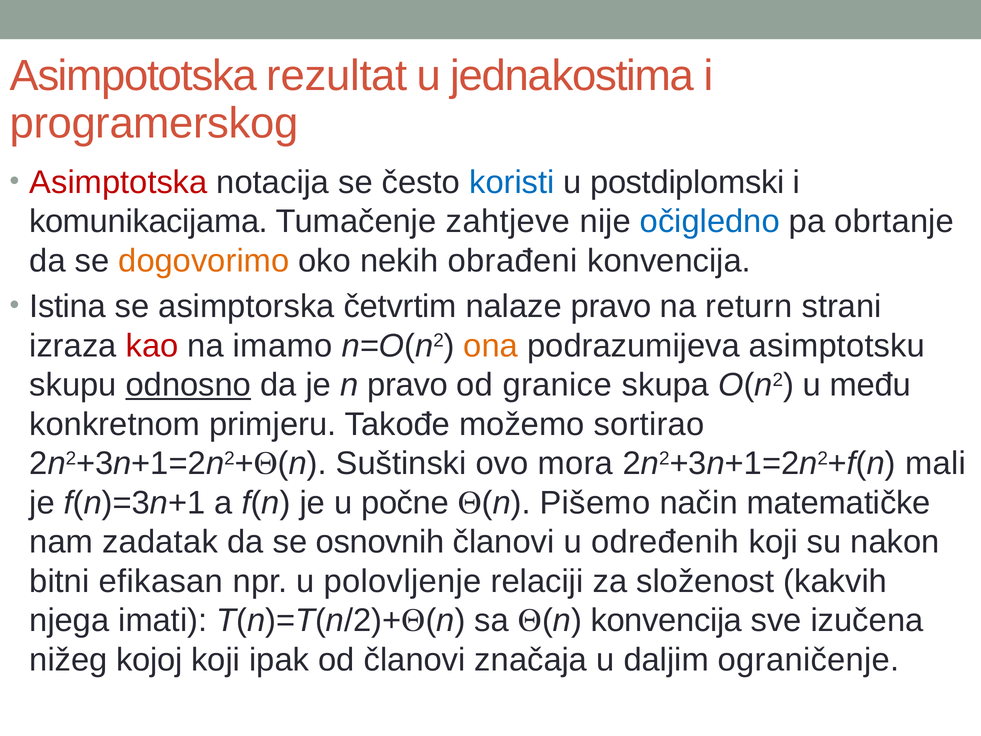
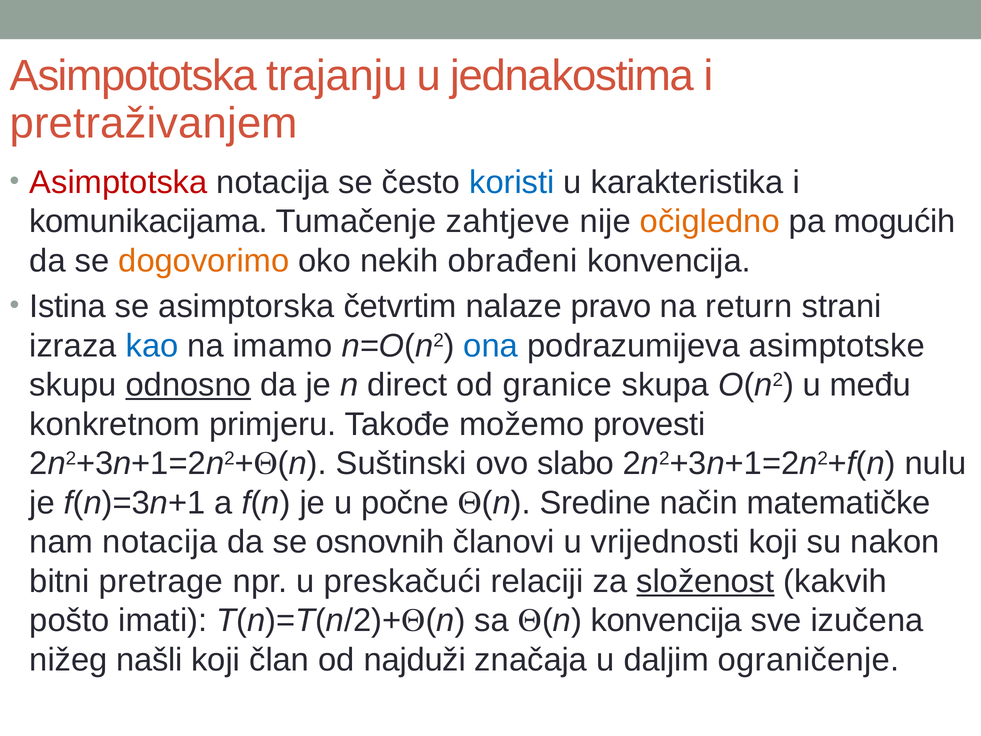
rezultat: rezultat -> trajanju (337, 76)
programerskog: programerskog -> pretraživanjem (154, 123)
postdiplomski: postdiplomski -> karakteristika (687, 182)
očigledno colour: blue -> orange (710, 221)
obrtanje: obrtanje -> mogućih (895, 221)
kao colour: red -> blue (152, 346)
ona colour: orange -> blue (491, 346)
asimptotsku: asimptotsku -> asimptotske (837, 346)
n pravo: pravo -> direct (407, 385)
sortirao: sortirao -> provesti (649, 424)
mora: mora -> slabo (576, 463)
mali: mali -> nulu (936, 463)
Pišemo: Pišemo -> Sredine (595, 503)
nam zadatak: zadatak -> notacija (160, 542)
određenih: određenih -> vrijednosti (665, 542)
efikasan: efikasan -> pretrage (161, 581)
polovljenje: polovljenje -> preskačući (403, 581)
složenost underline: none -> present (705, 581)
njega: njega -> pošto (69, 620)
kojoj: kojoj -> našli (149, 660)
ipak: ipak -> član (279, 660)
od članovi: članovi -> najduži (415, 660)
